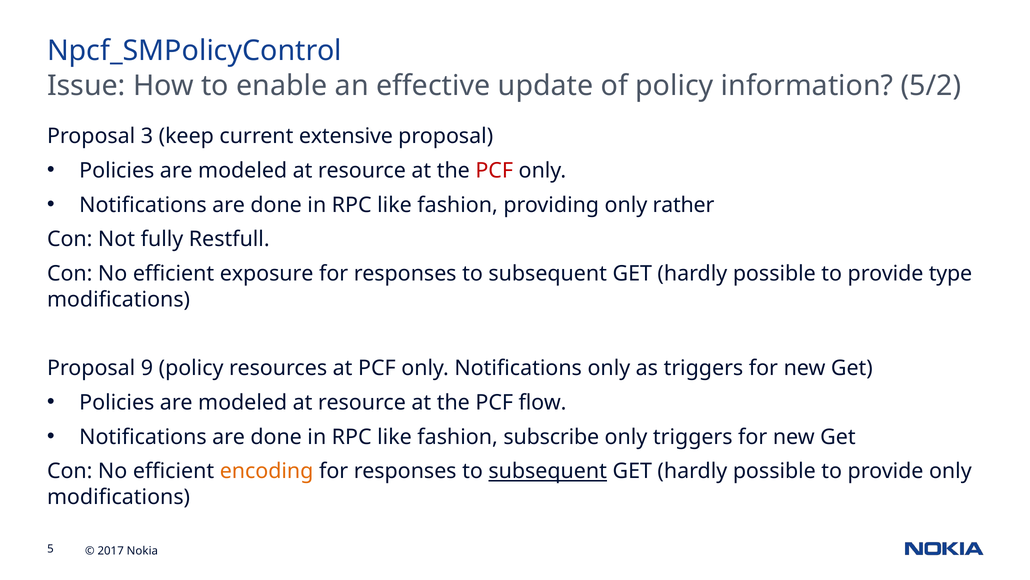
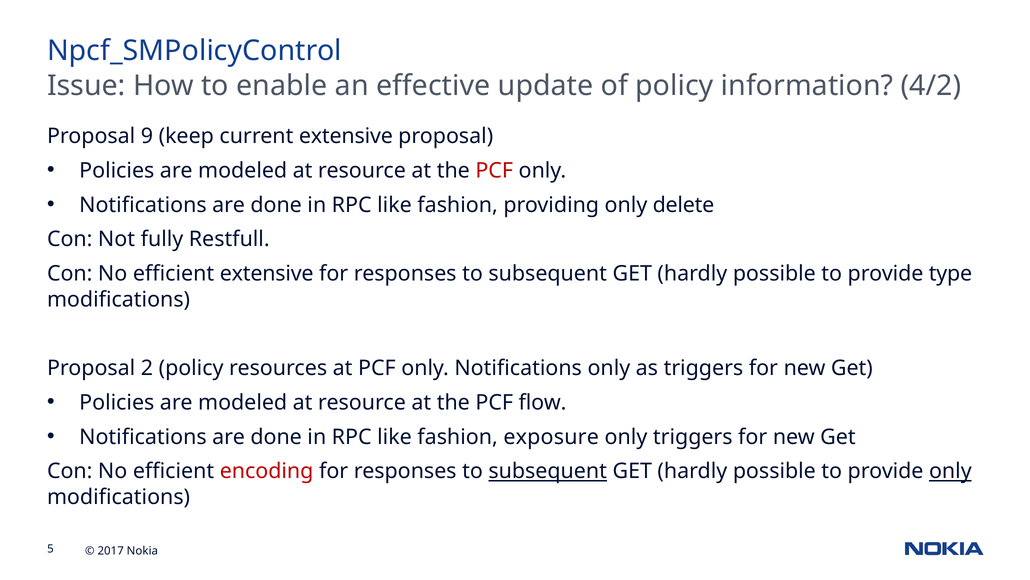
5/2: 5/2 -> 4/2 (931, 86)
3: 3 -> 9 (147, 136)
rather: rather -> delete (683, 205)
efficient exposure: exposure -> extensive (267, 273)
9: 9 -> 2 (147, 368)
subscribe: subscribe -> exposure (551, 437)
encoding colour: orange -> red (267, 471)
only underline: none -> present (950, 471)
